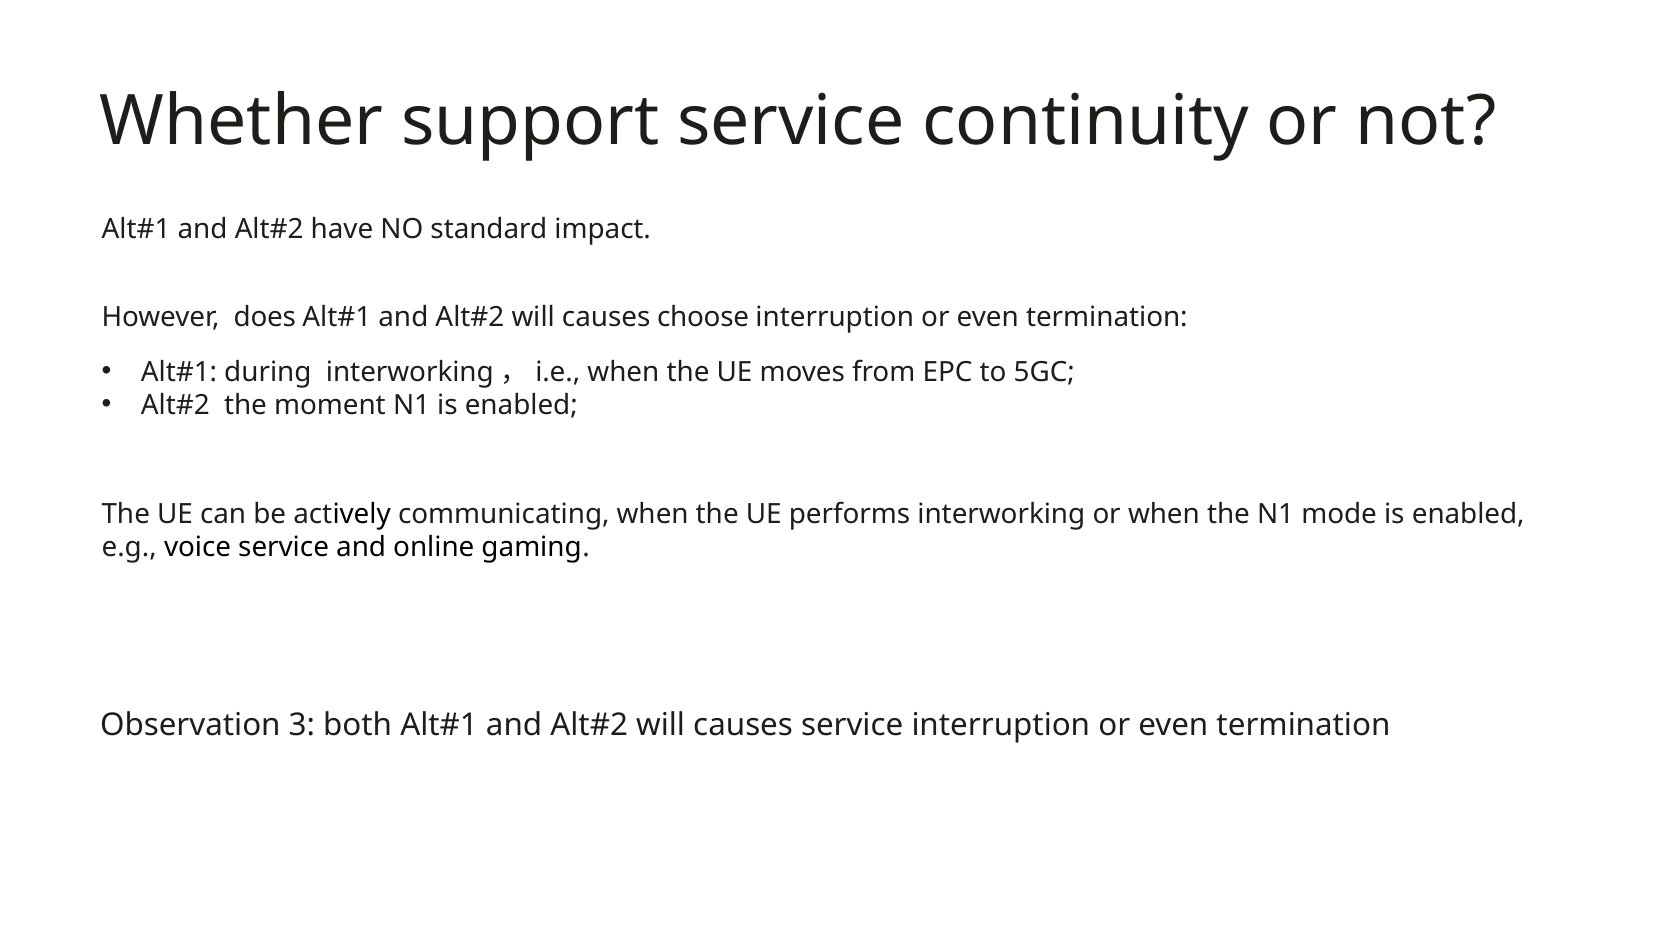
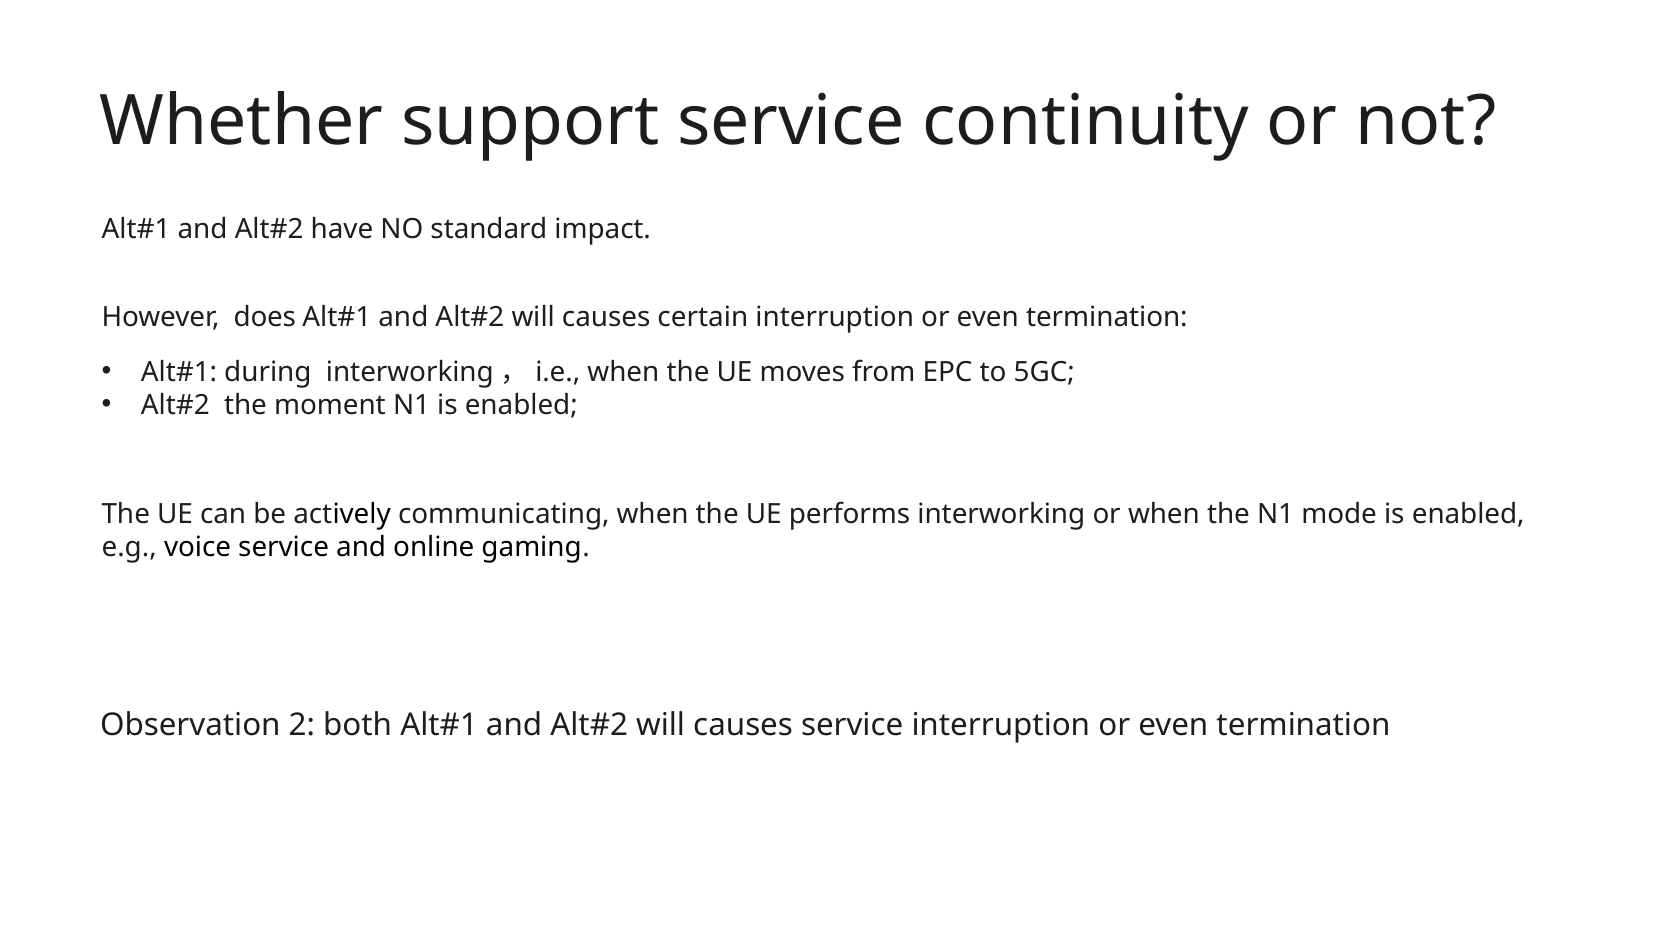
choose: choose -> certain (703, 318)
3: 3 -> 2 (302, 725)
